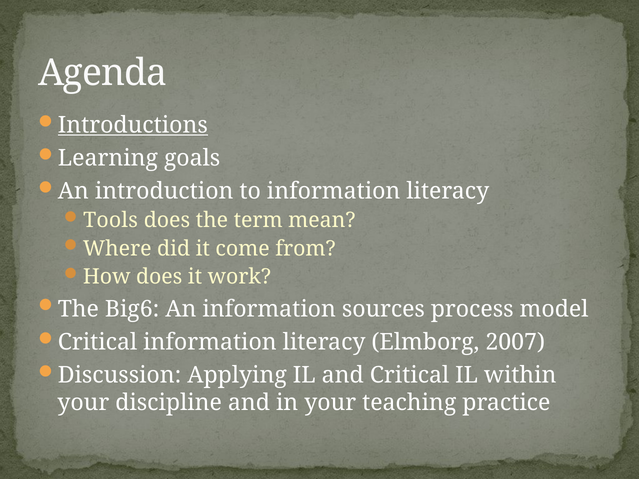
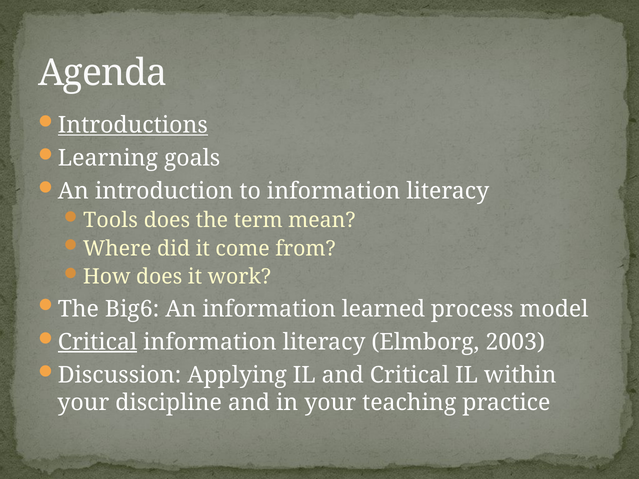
sources: sources -> learned (383, 309)
Critical underline: none -> present (98, 342)
2007: 2007 -> 2003 (515, 342)
